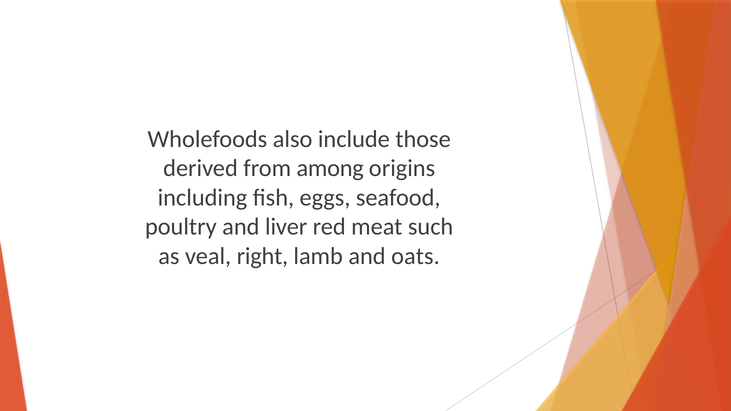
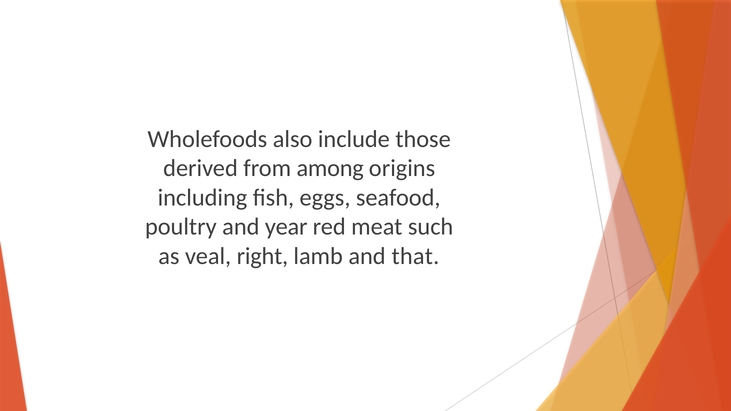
liver: liver -> year (286, 227)
oats: oats -> that (415, 256)
